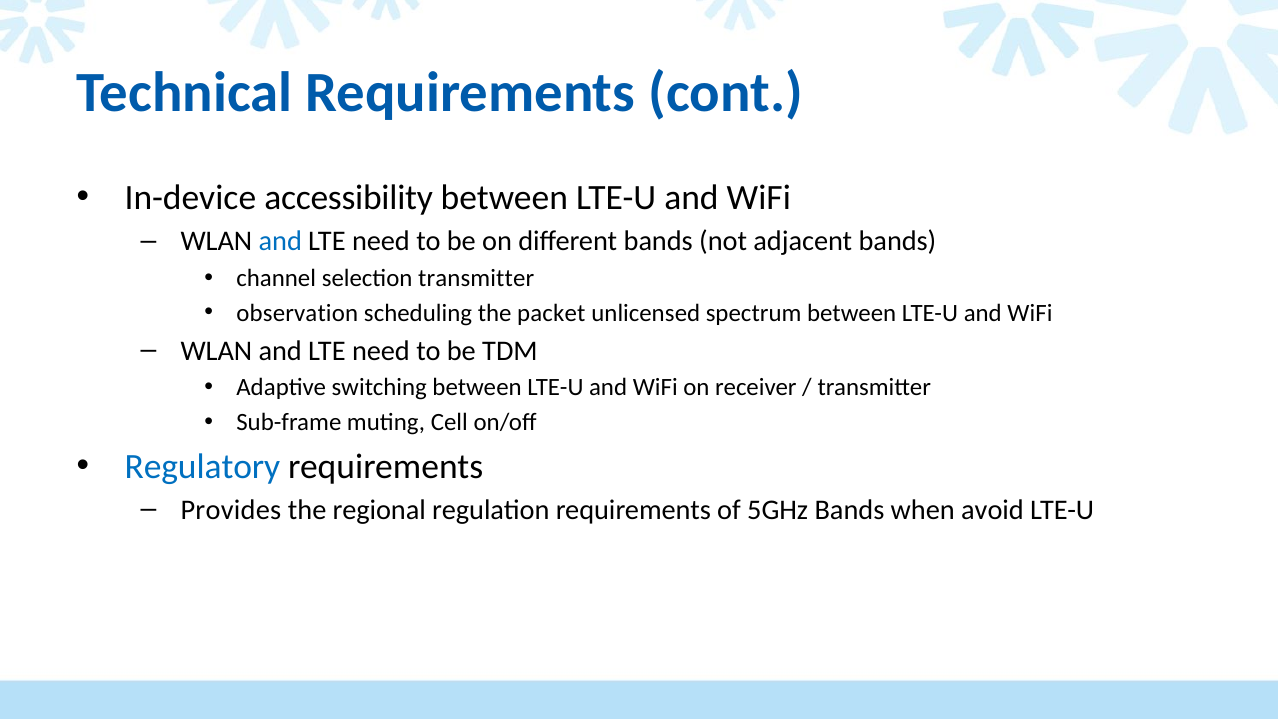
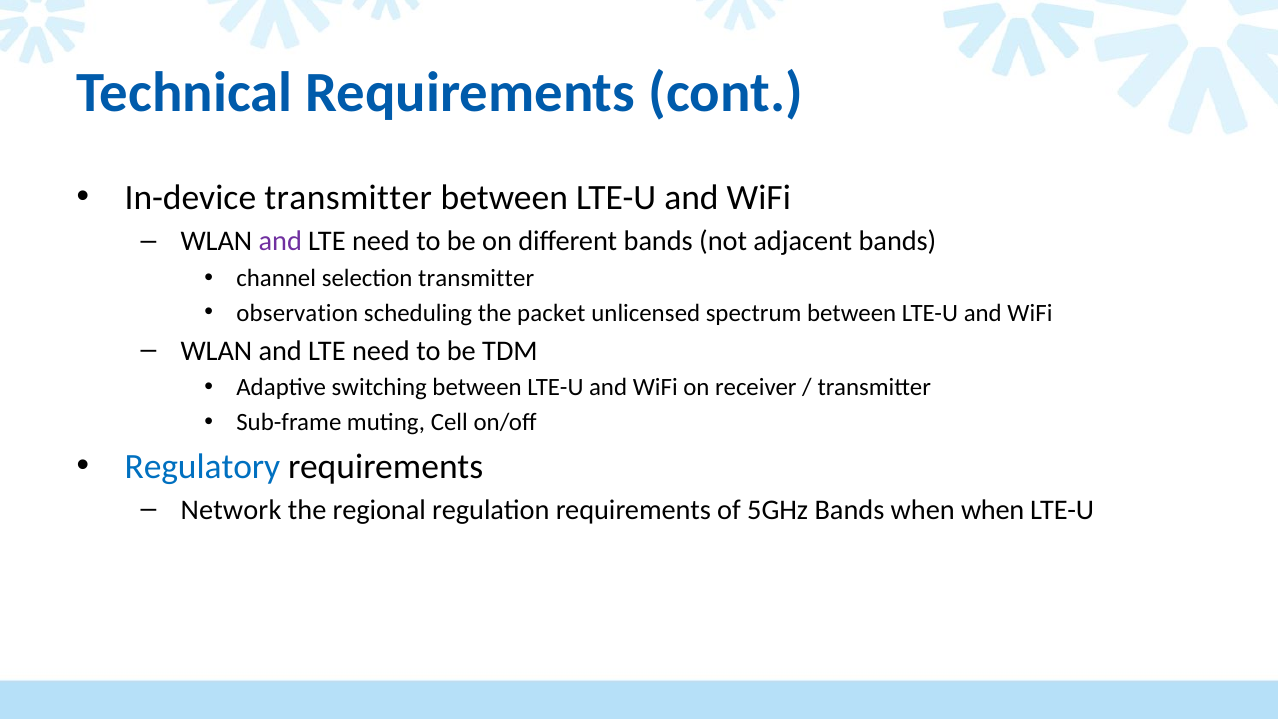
In-device accessibility: accessibility -> transmitter (348, 198)
and colour: blue -> purple (280, 241)
Provides: Provides -> Network (231, 510)
when avoid: avoid -> when (993, 510)
